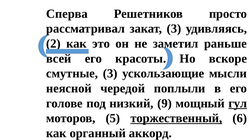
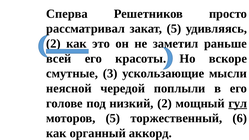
закат 3: 3 -> 5 (174, 29)
низкий 9: 9 -> 2 (165, 103)
торжественный underline: present -> none (176, 118)
